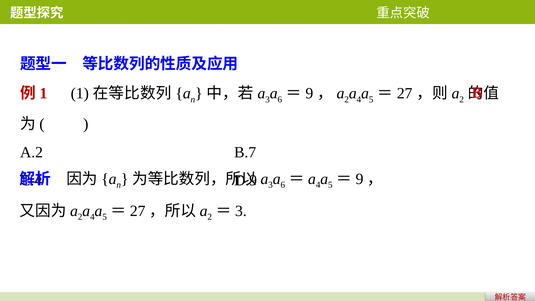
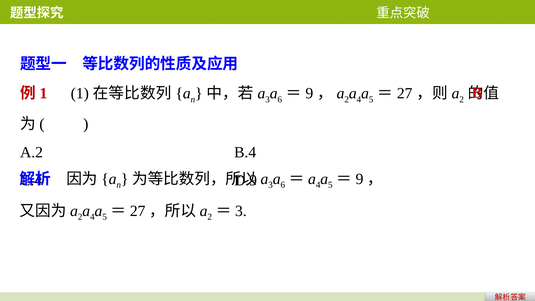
B.7: B.7 -> B.4 (245, 152)
